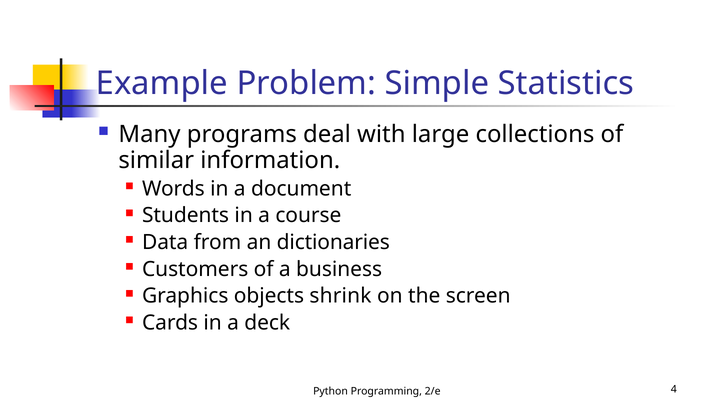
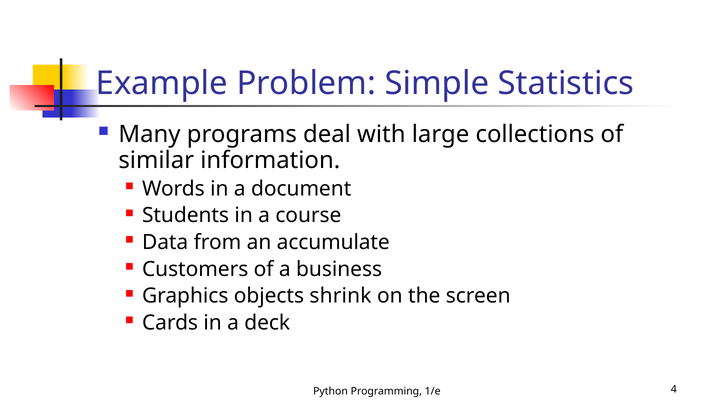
dictionaries: dictionaries -> accumulate (333, 242)
2/e: 2/e -> 1/e (433, 391)
